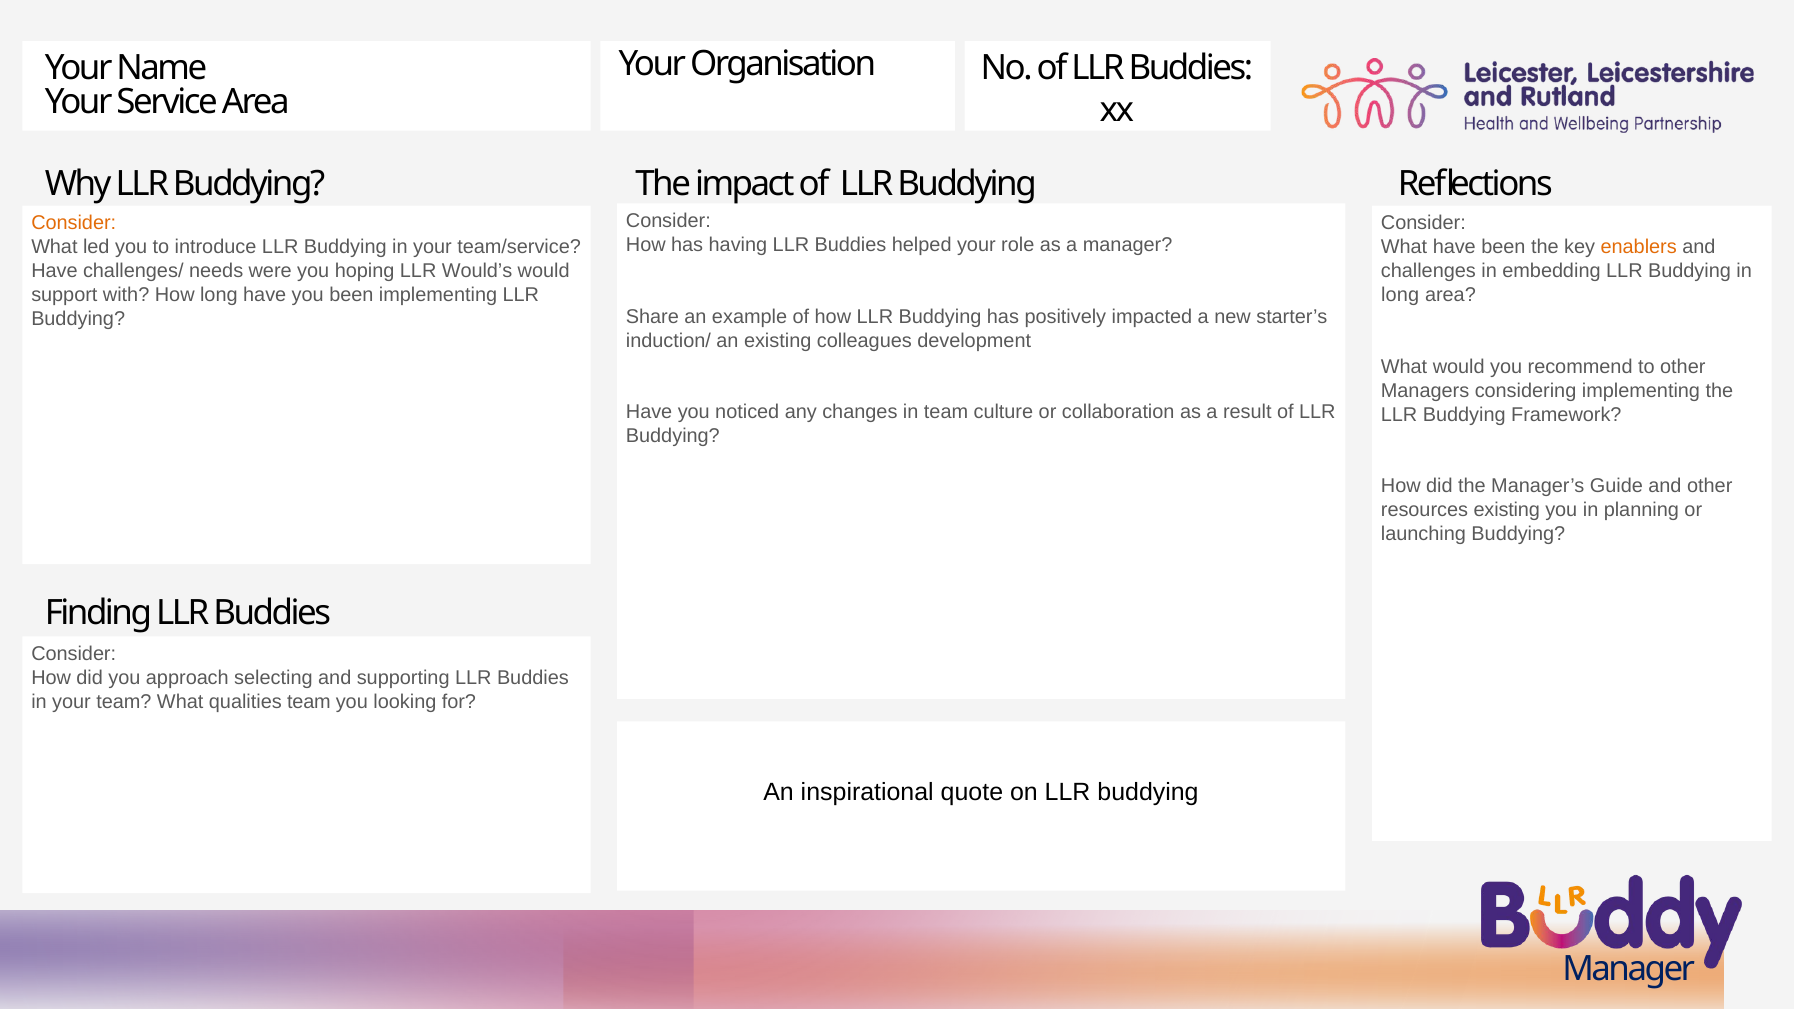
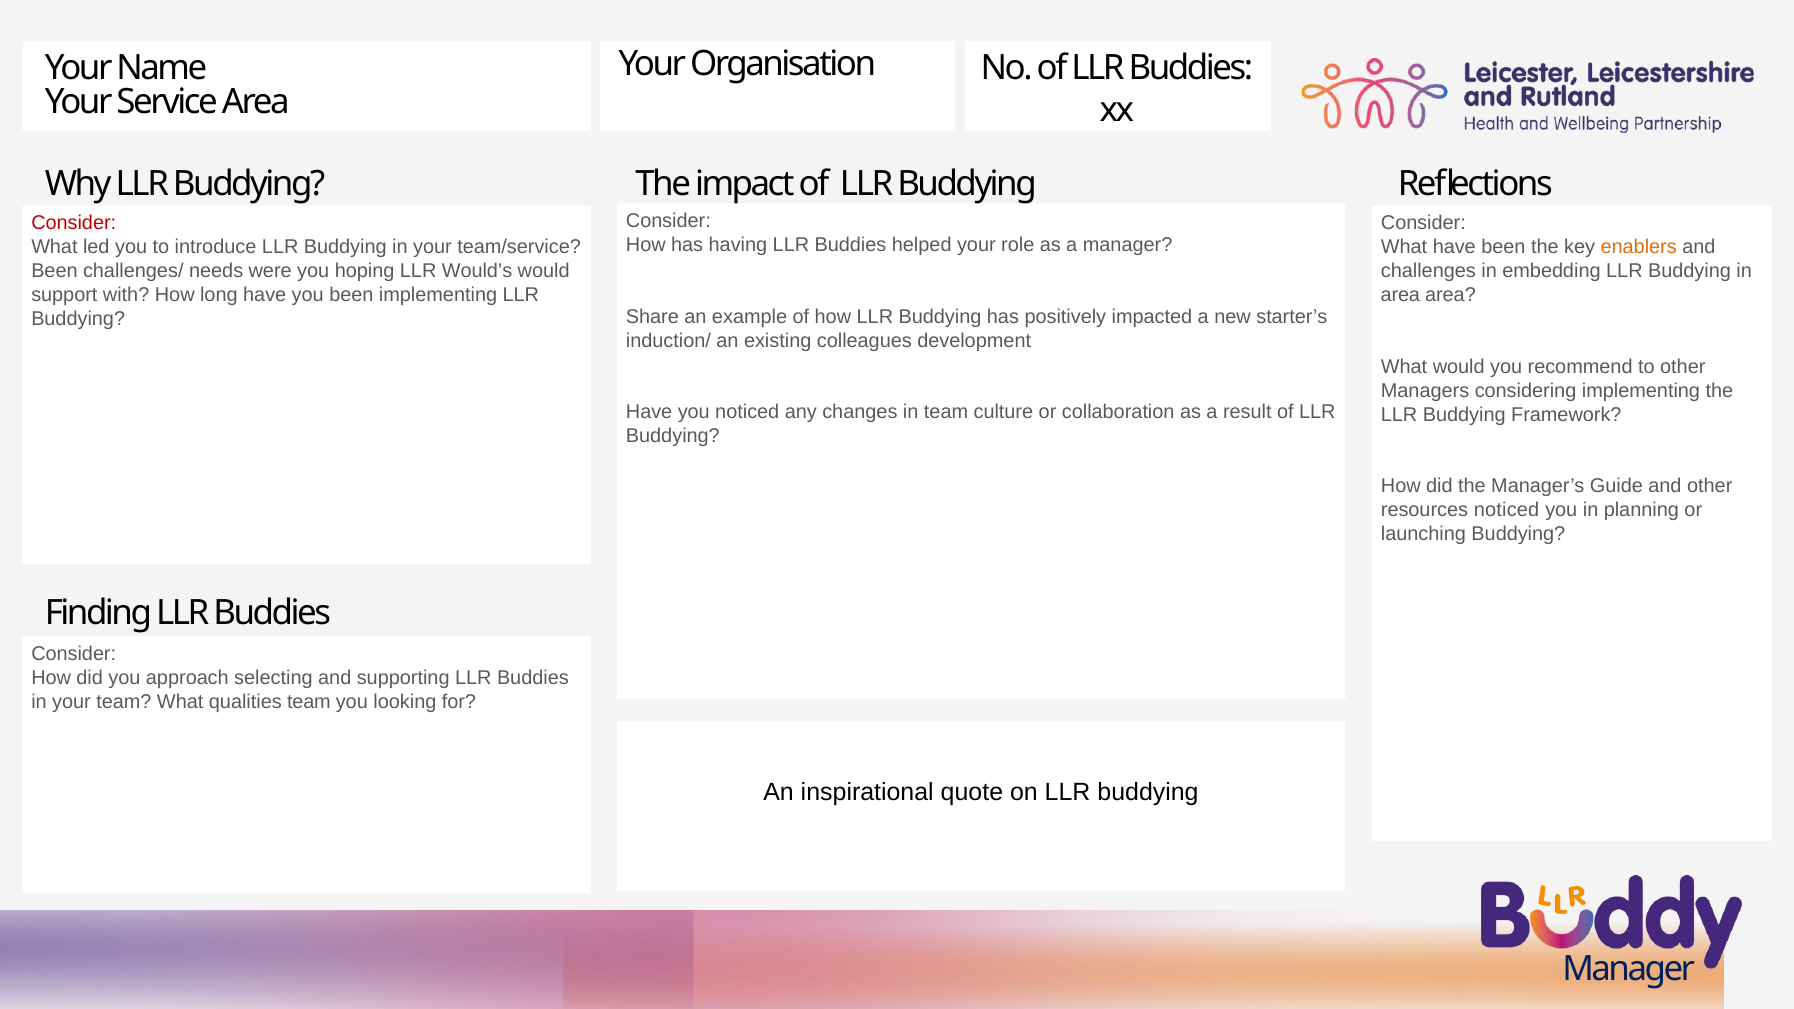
Consider colour: orange -> red (74, 223)
Have: Have -> Been (54, 271)
long: long -> area (1400, 295)
resources existing: existing -> noticed (1507, 510)
